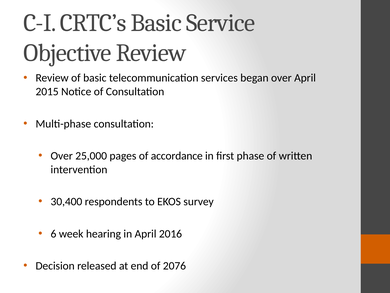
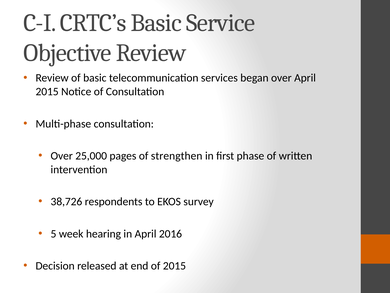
accordance: accordance -> strengthen (177, 156)
30,400: 30,400 -> 38,726 (66, 201)
6: 6 -> 5 (54, 233)
of 2076: 2076 -> 2015 (174, 265)
